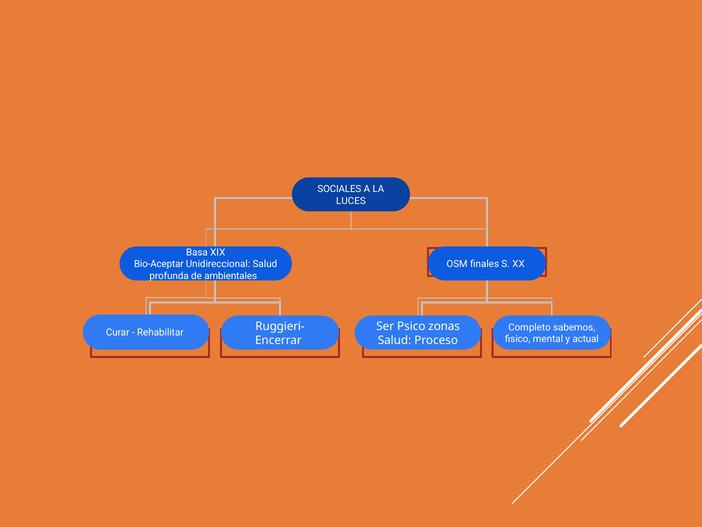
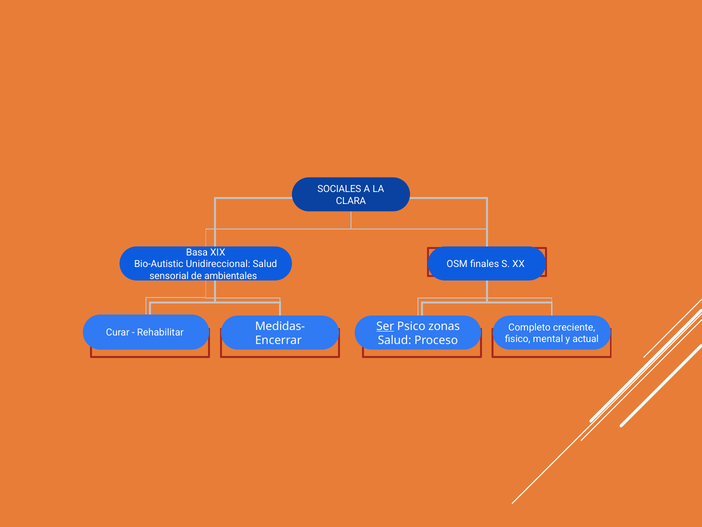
LUCES: LUCES -> CLARA (351, 201)
Bio-Aceptar: Bio-Aceptar -> Bio-Autistic (159, 264)
profunda: profunda -> sensorial (169, 276)
Ser underline: none -> present (385, 326)
sabemos: sabemos -> creciente (574, 327)
Ruggieri-: Ruggieri- -> Medidas- (280, 326)
